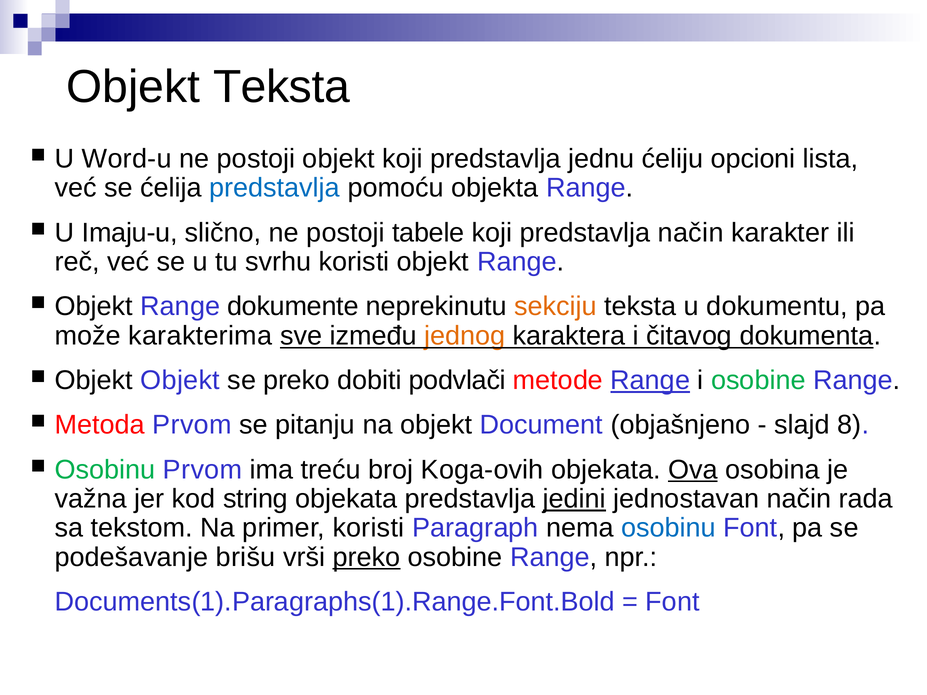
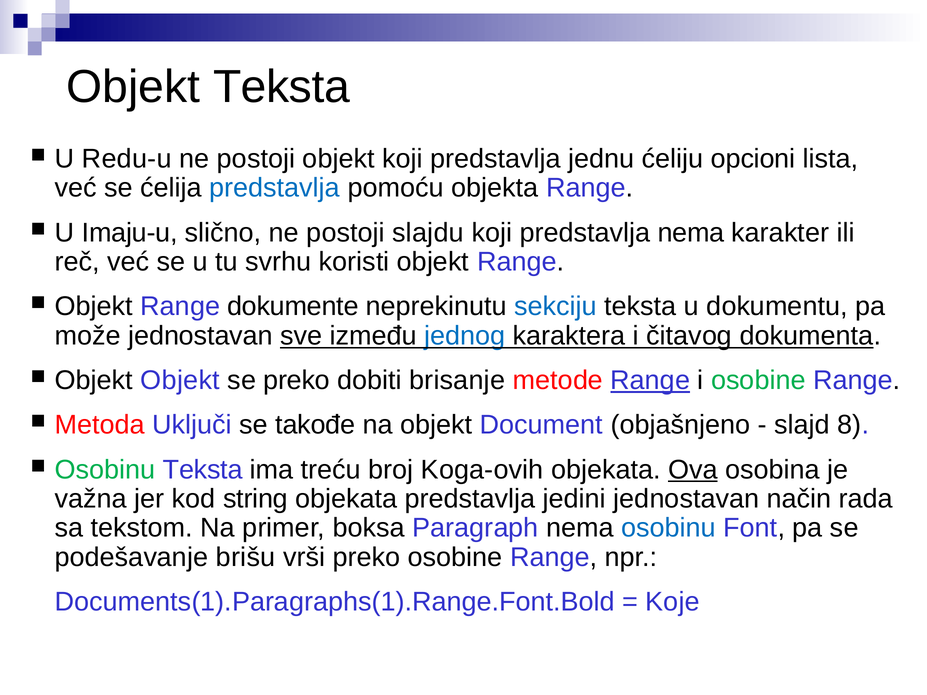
Word-u: Word-u -> Redu-u (127, 159)
tabele: tabele -> slajdu (428, 233)
predstavlja način: način -> nema (691, 233)
sekciju colour: orange -> blue (556, 307)
može karakterima: karakterima -> jednostavan (201, 336)
jednog colour: orange -> blue (465, 336)
podvlači: podvlači -> brisanje (457, 381)
Metoda Prvom: Prvom -> Uključi (192, 425)
pitanju: pitanju -> takođe (315, 425)
Osobinu Prvom: Prvom -> Teksta (203, 470)
jedini underline: present -> none (574, 499)
primer koristi: koristi -> boksa (369, 528)
preko underline: present -> none (366, 557)
Font: Font -> Koje (672, 602)
